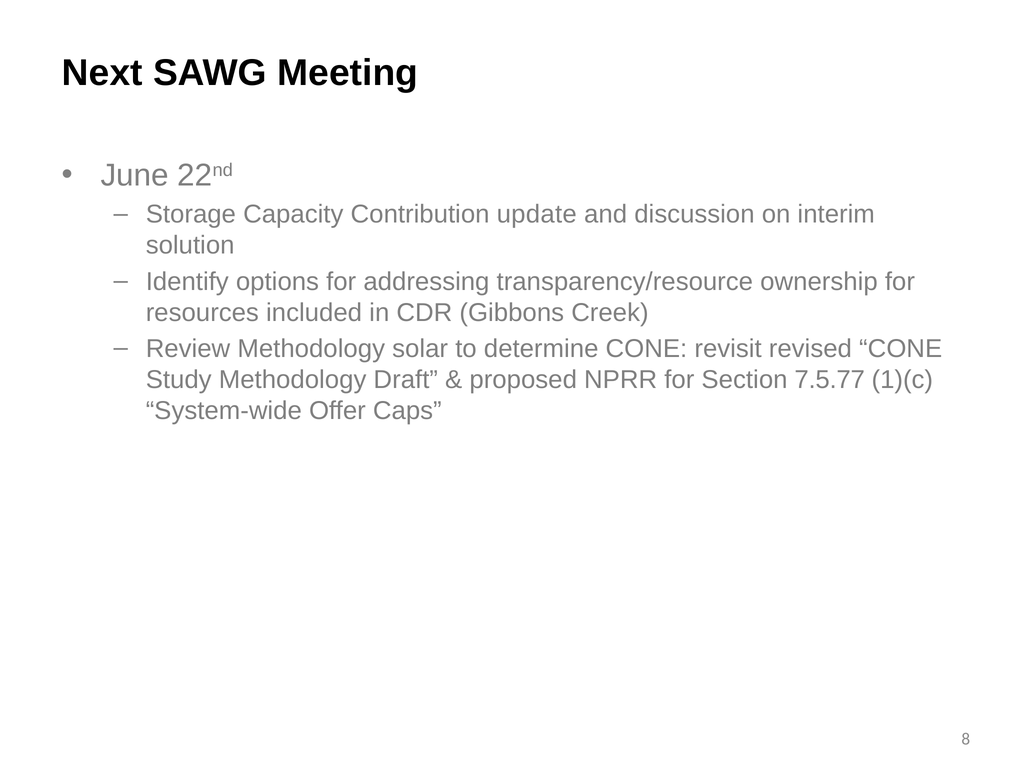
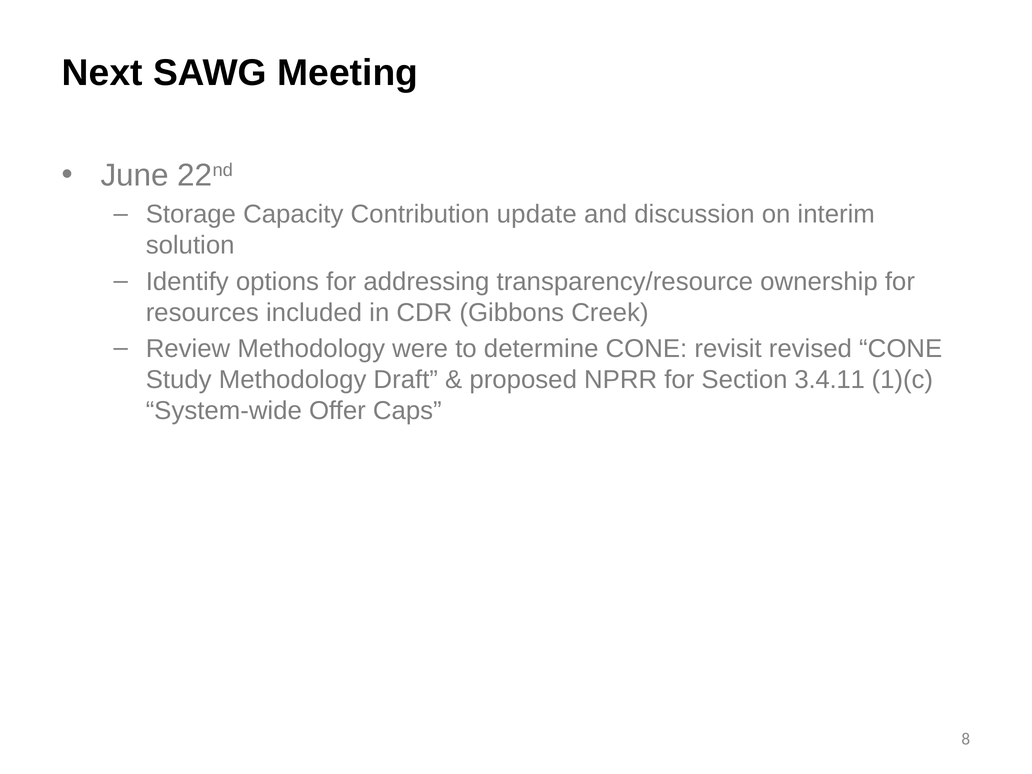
solar: solar -> were (420, 349)
7.5.77: 7.5.77 -> 3.4.11 (830, 380)
